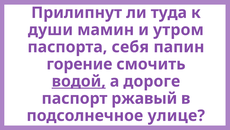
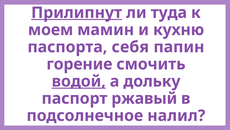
Прилипнут underline: none -> present (77, 13)
души: души -> моем (51, 30)
утром: утром -> кухню (179, 30)
дороге: дороге -> дольку (152, 81)
улице: улице -> налил (176, 115)
